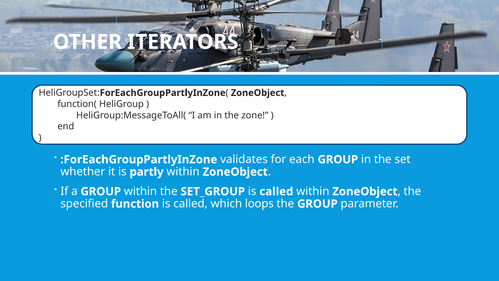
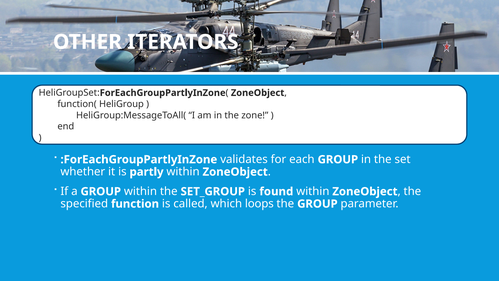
SET_GROUP is called: called -> found (276, 191)
